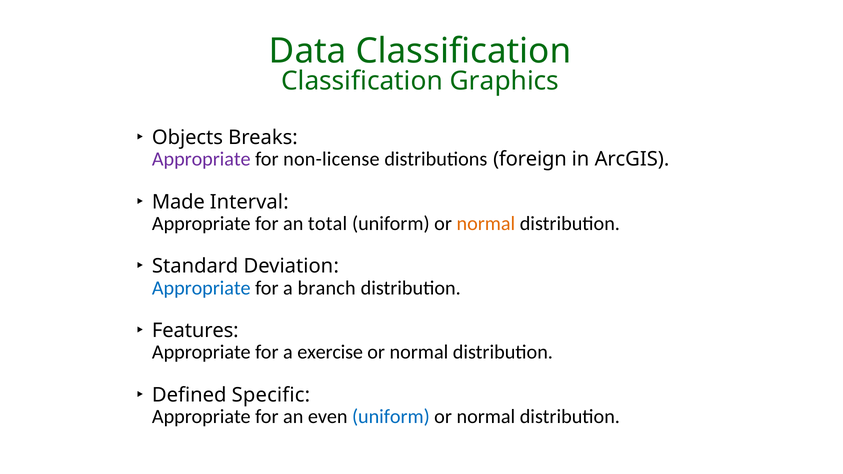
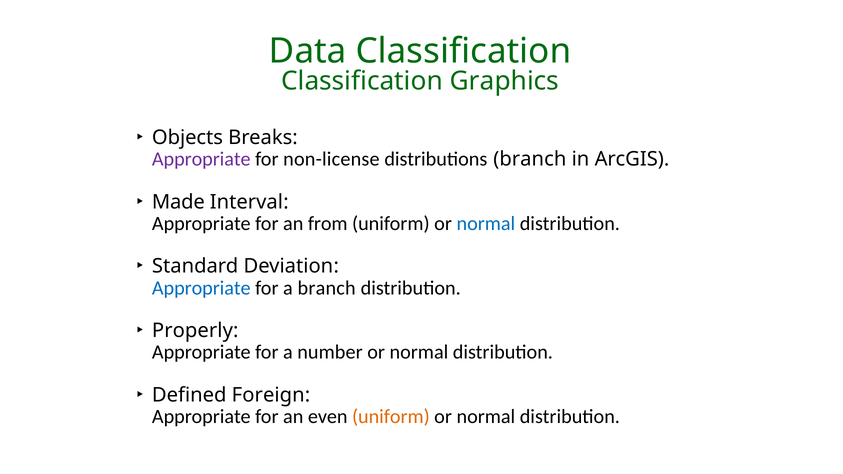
distributions foreign: foreign -> branch (530, 159)
total: total -> from (328, 224)
normal colour: orange -> blue (486, 224)
Features: Features -> Properly (195, 331)
exercise: exercise -> number (330, 352)
Specific: Specific -> Foreign (271, 395)
uniform colour: blue -> orange (391, 417)
